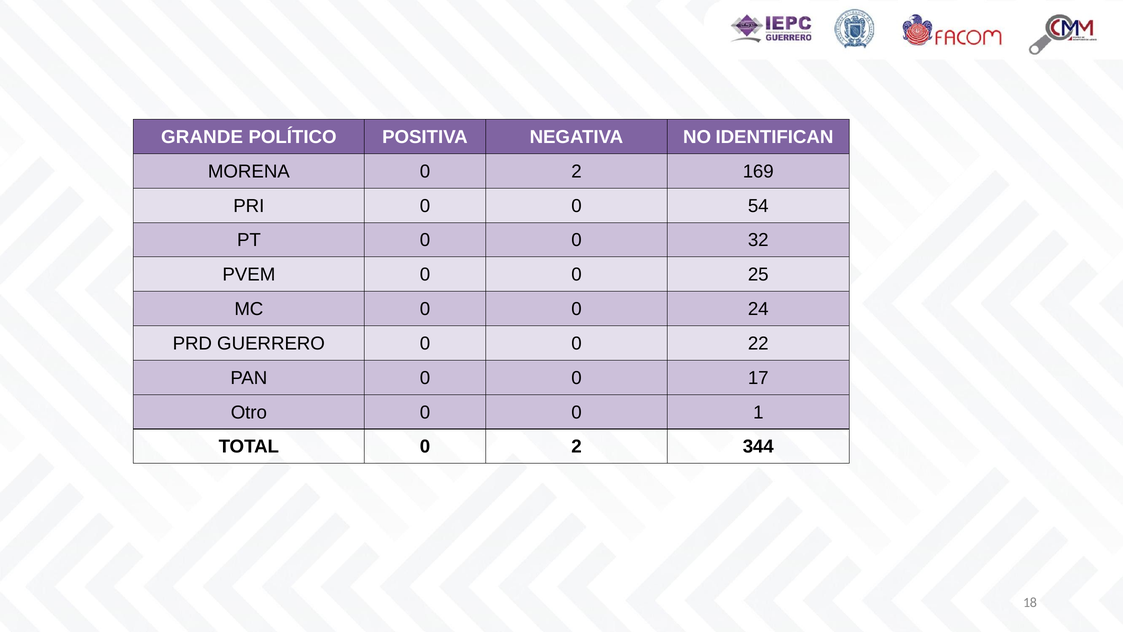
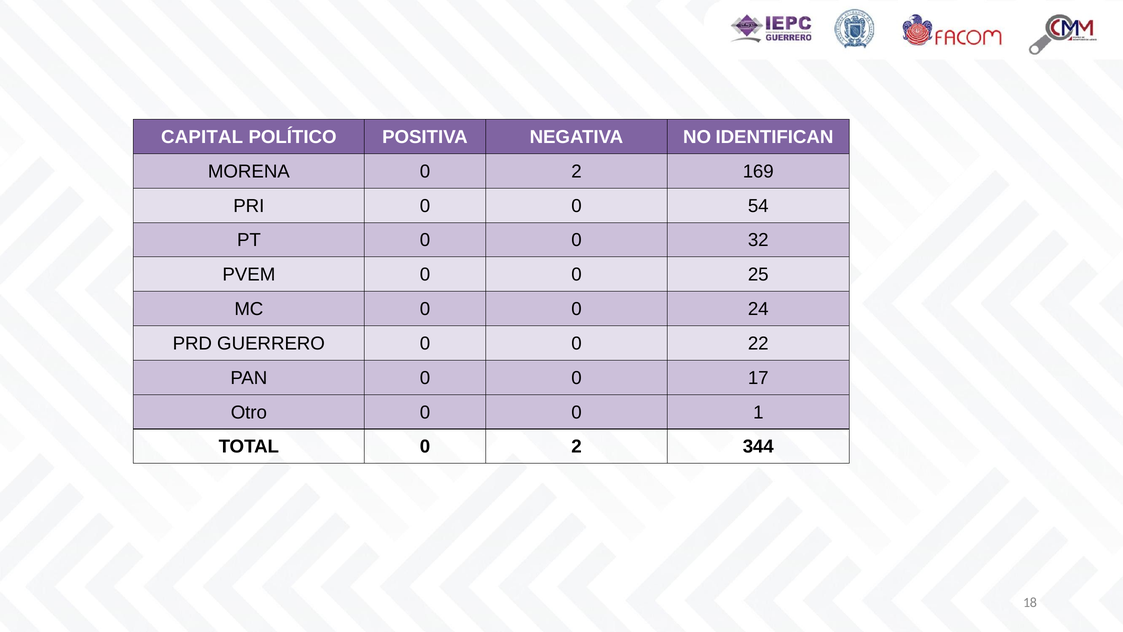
GRANDE: GRANDE -> CAPITAL (202, 137)
